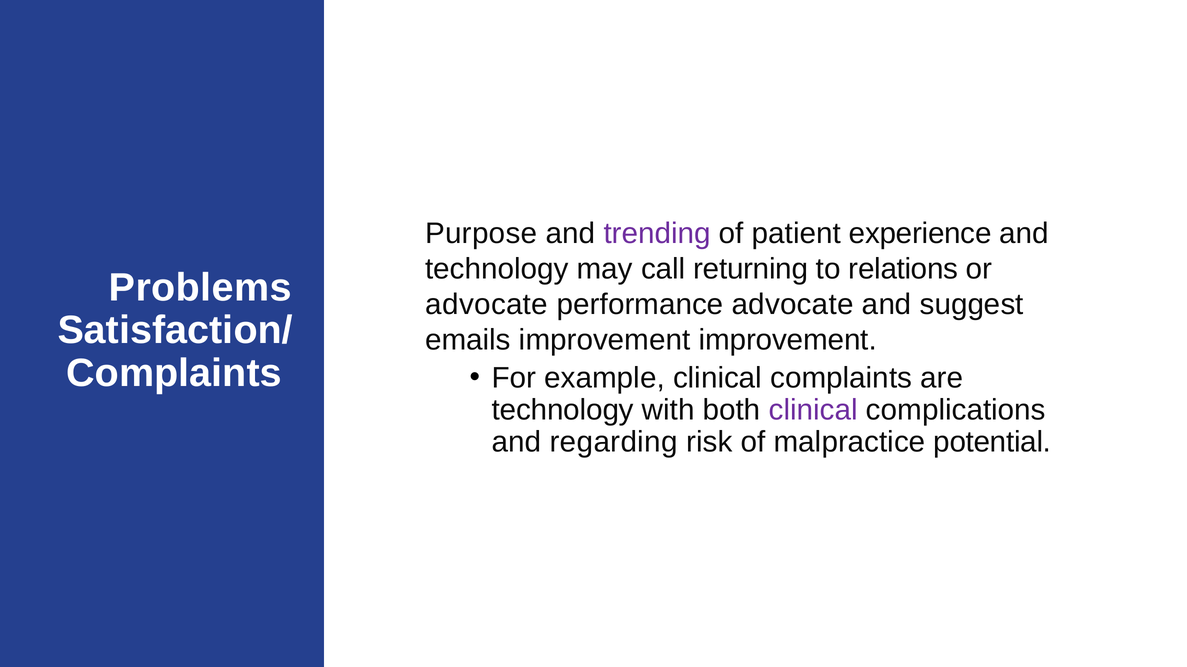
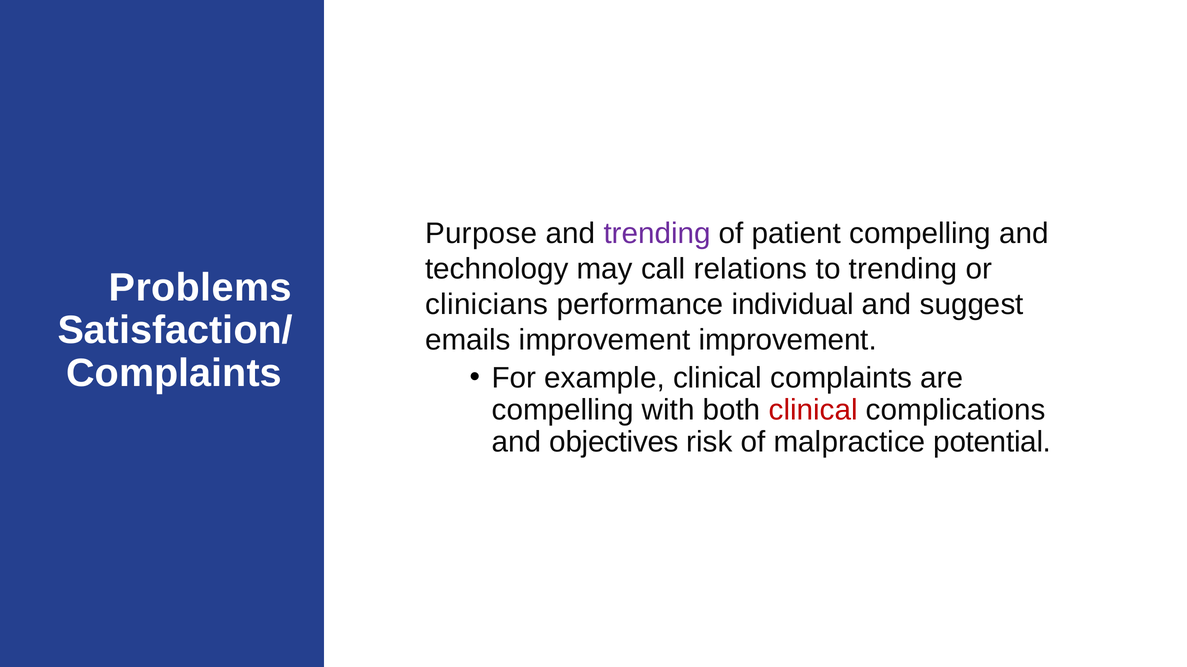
patient experience: experience -> compelling (920, 234)
returning: returning -> relations (751, 269)
to relations: relations -> trending (903, 269)
advocate: advocate -> clinicians (487, 305)
performance advocate: advocate -> individual (793, 305)
technology: technology -> compelling (563, 410)
clinical colour: purple -> red (813, 410)
regarding: regarding -> objectives (614, 442)
